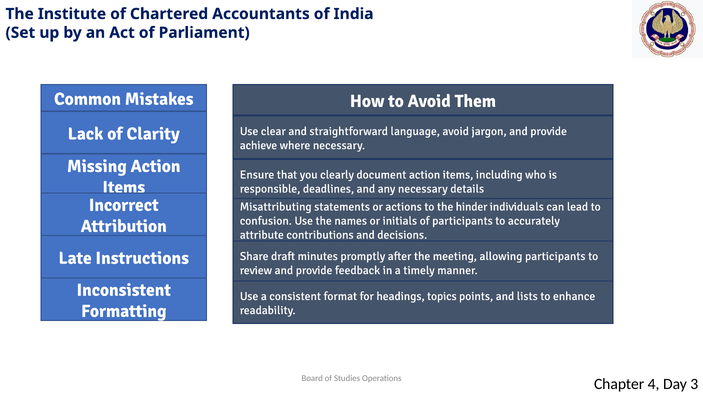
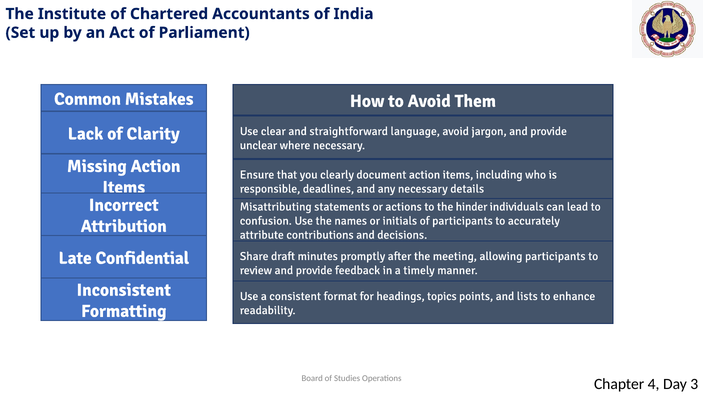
achieve: achieve -> unclear (258, 145)
Instructions: Instructions -> Confidential (142, 258)
